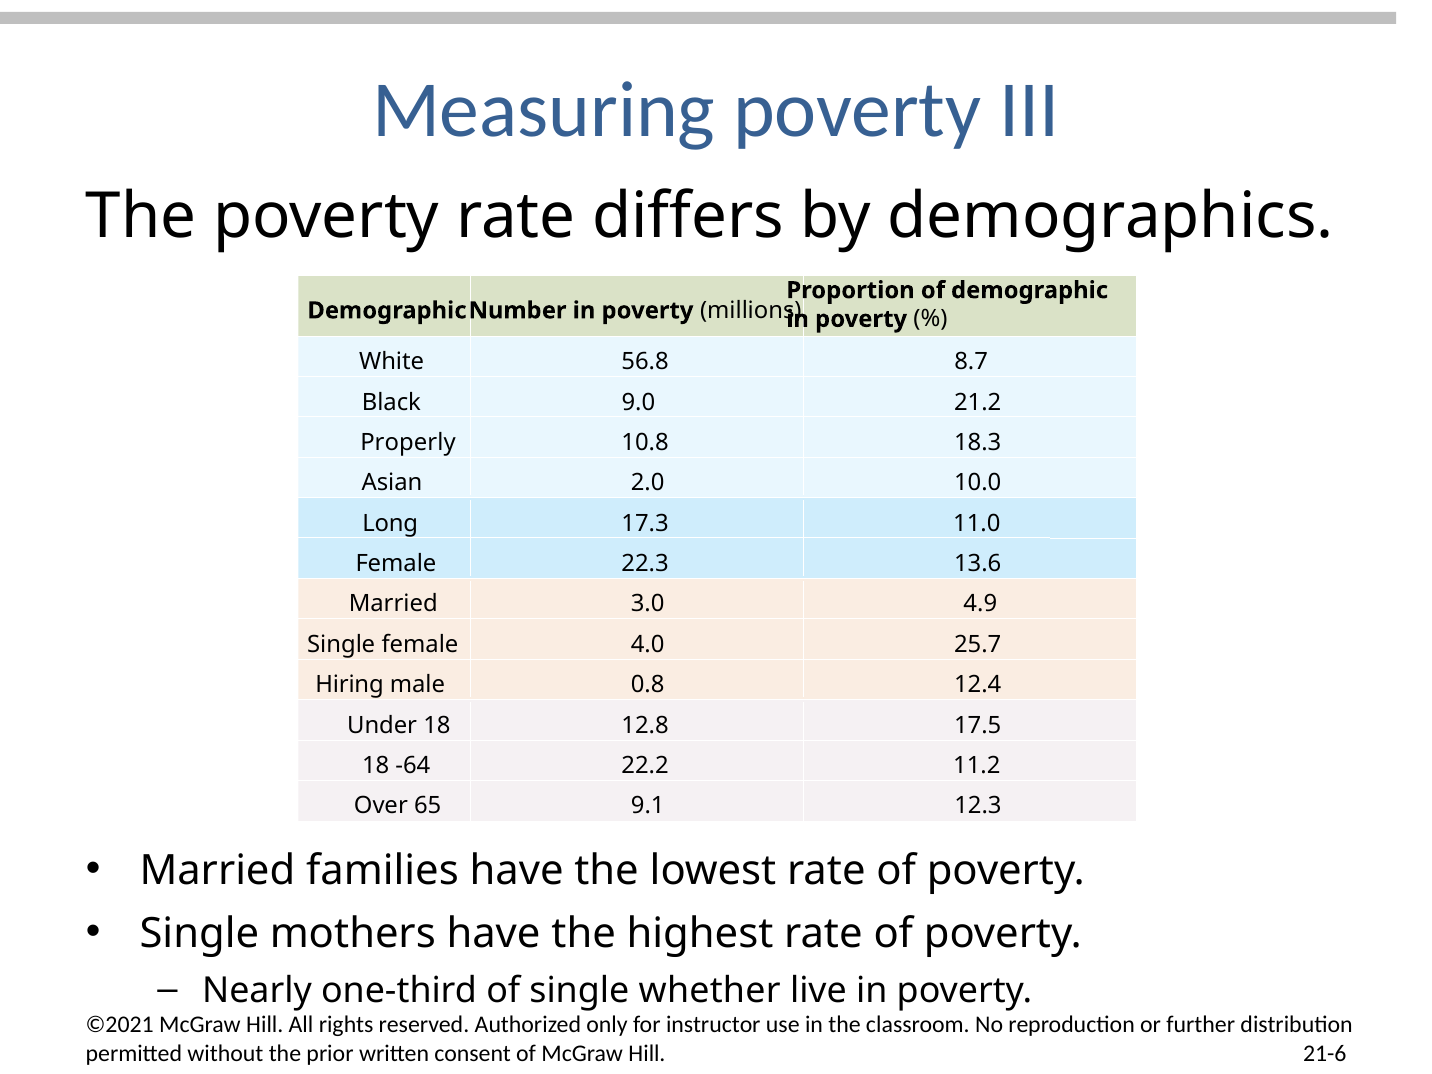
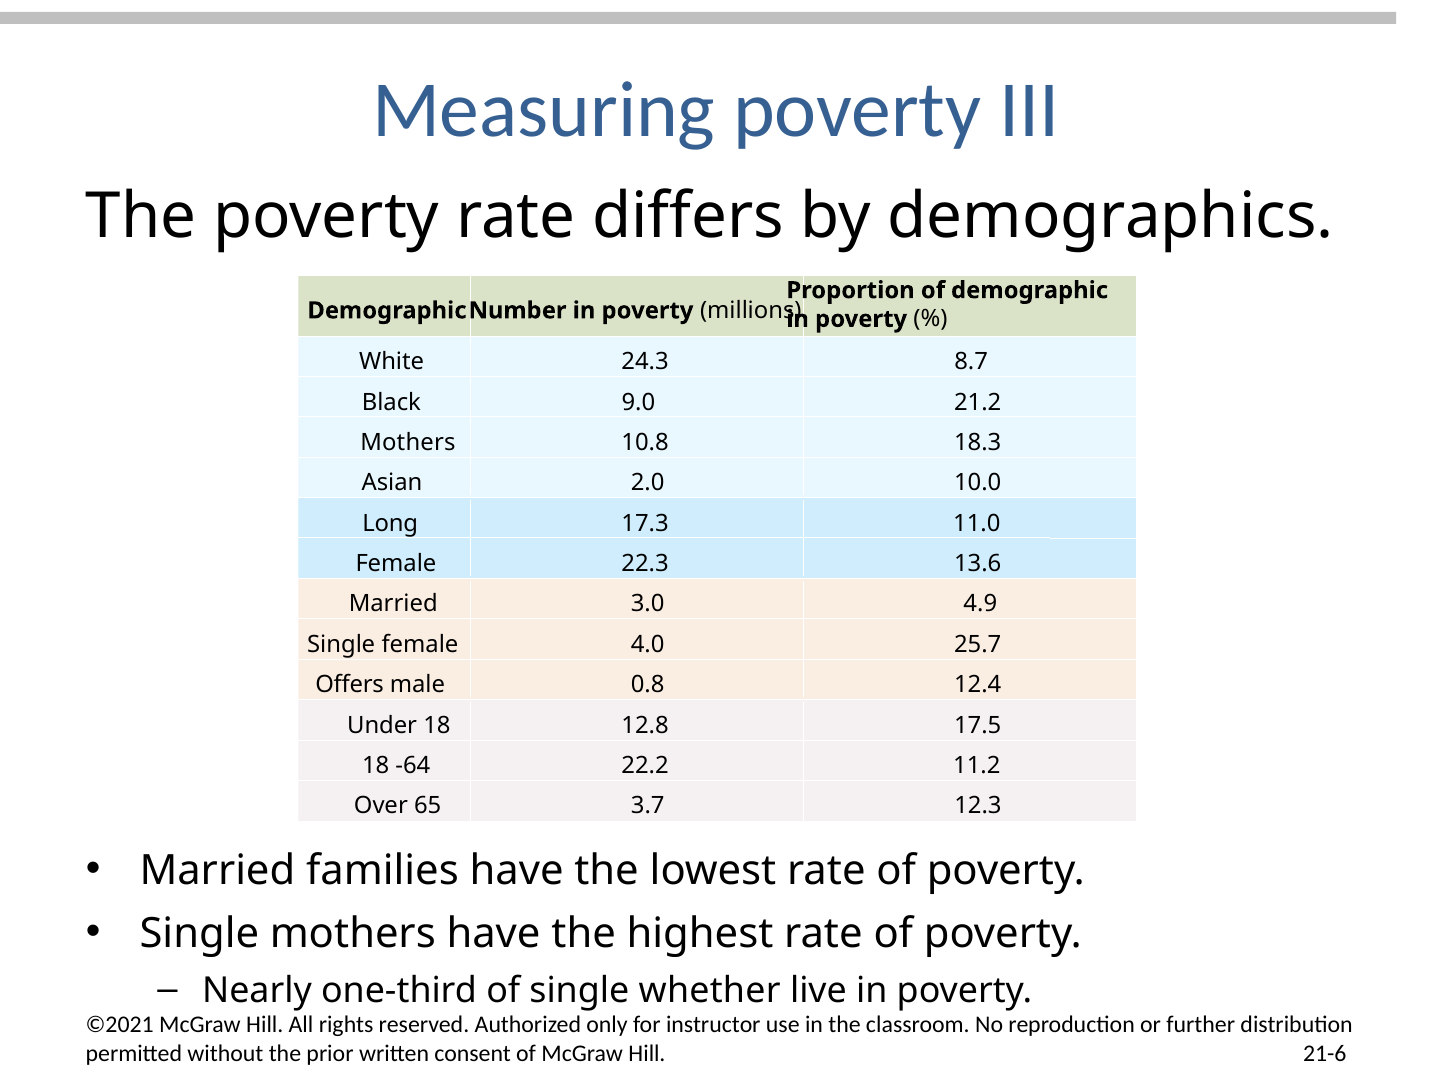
56.8: 56.8 -> 24.3 (645, 362)
Properly: Properly -> Mothers (408, 443)
Hiring: Hiring -> Offers (350, 685)
9.1: 9.1 -> 3.7 (648, 806)
